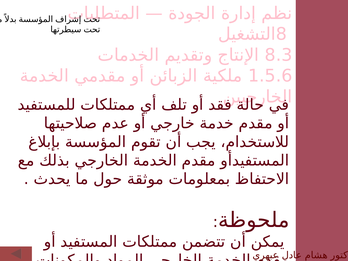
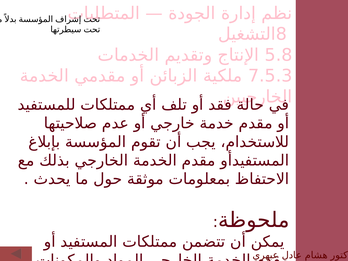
8.3: 8.3 -> 5.8 (279, 55)
1.5.6: 1.5.6 -> 7.5.3 (270, 76)
